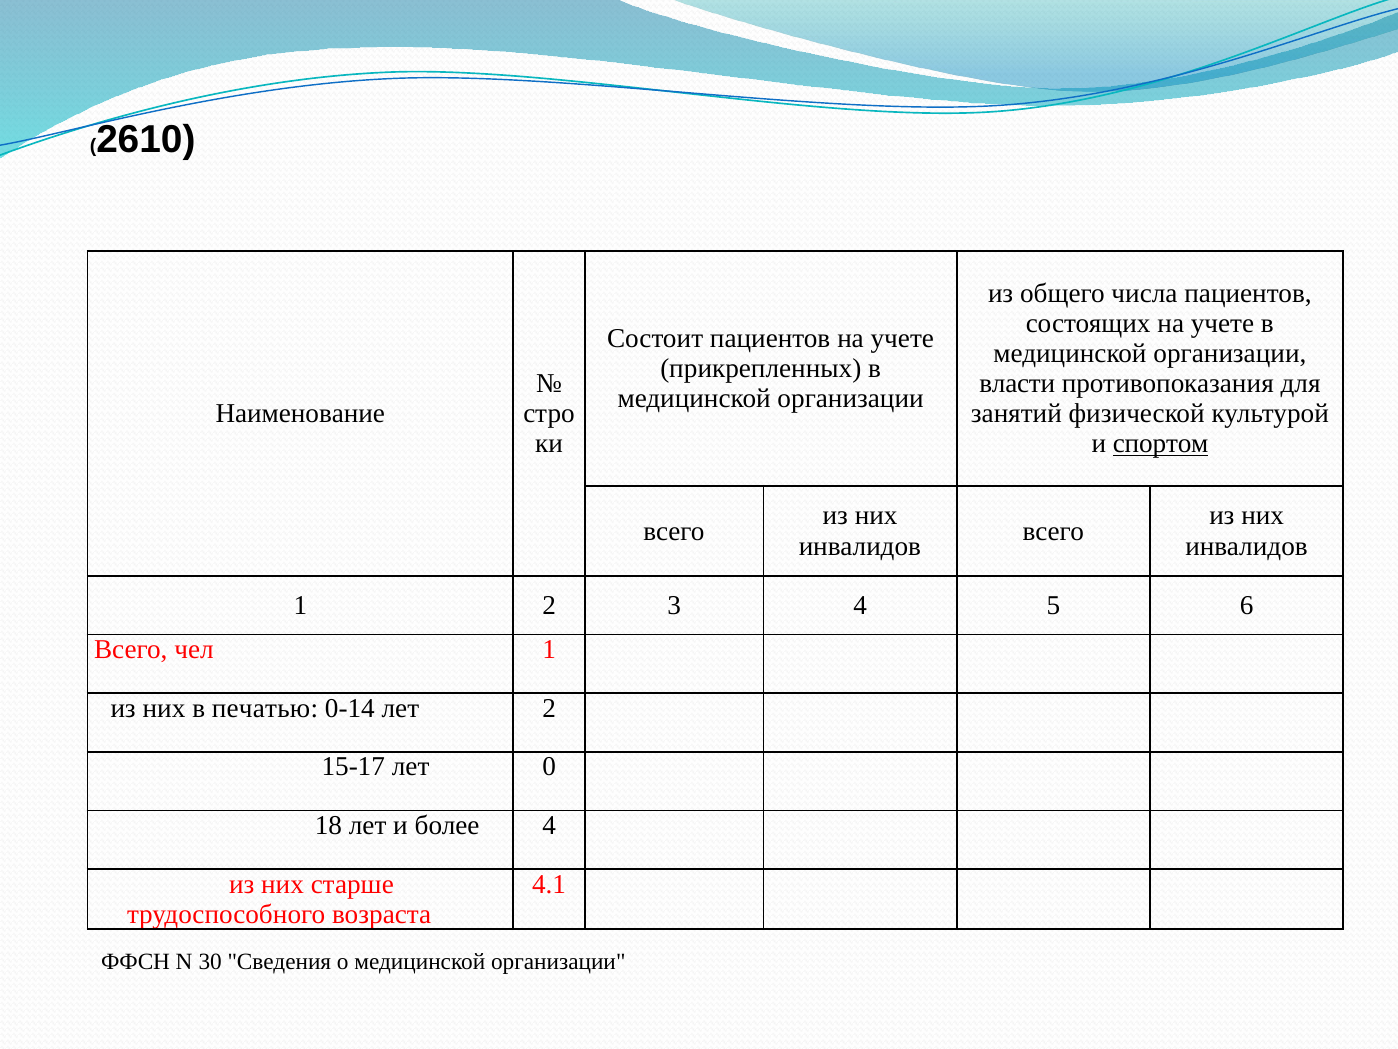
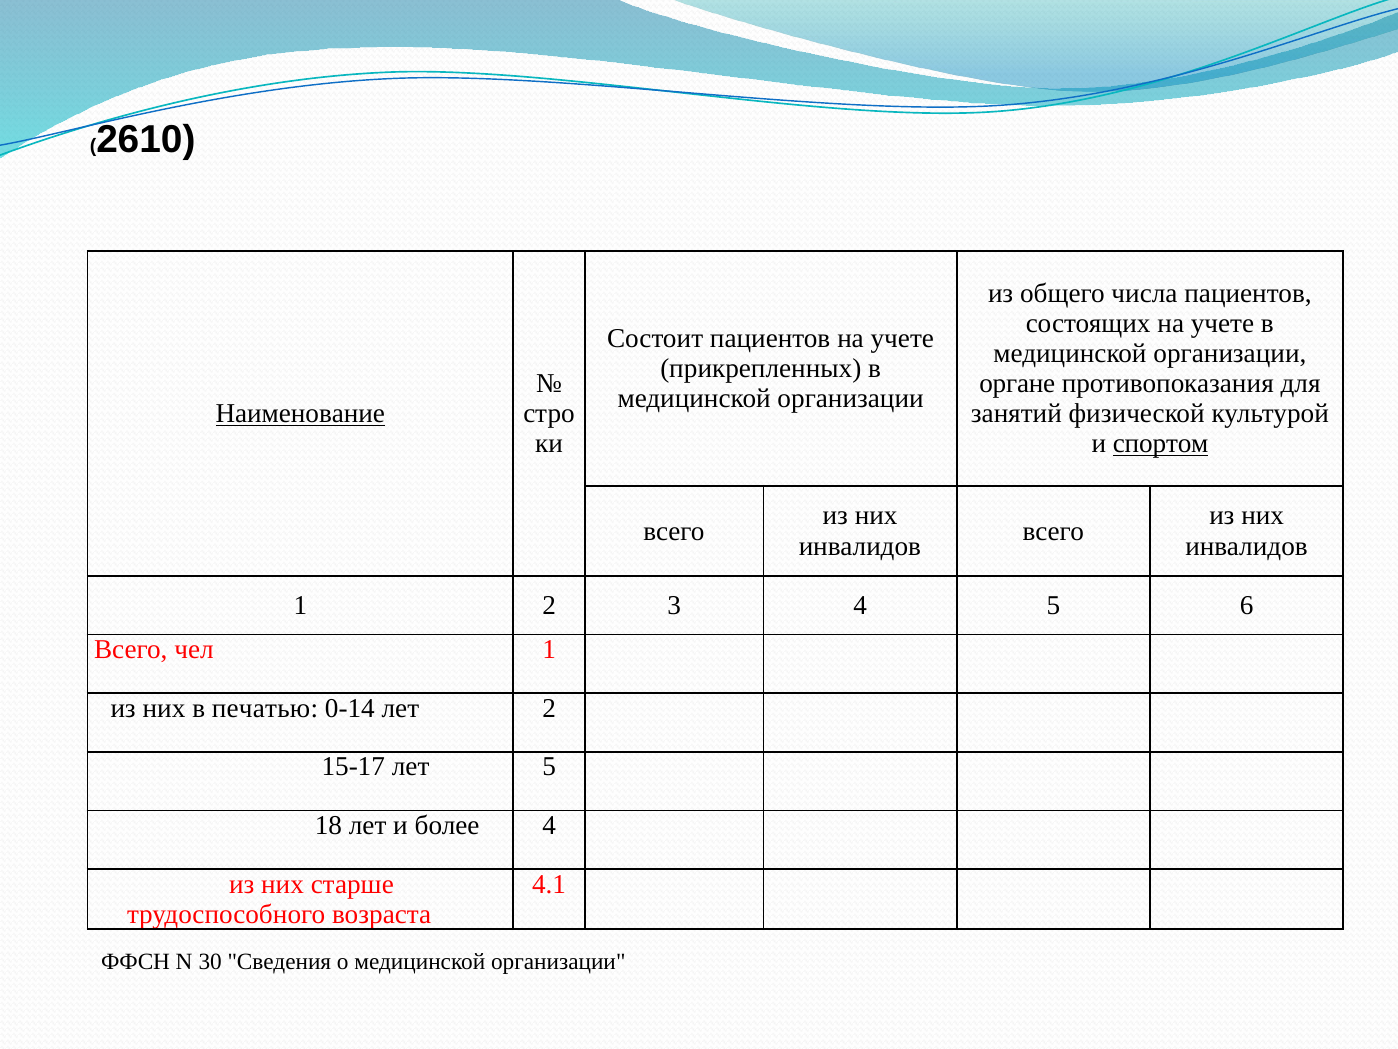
власти: власти -> органе (1017, 384)
Наименование underline: none -> present (300, 414)
лет 0: 0 -> 5 (549, 767)
